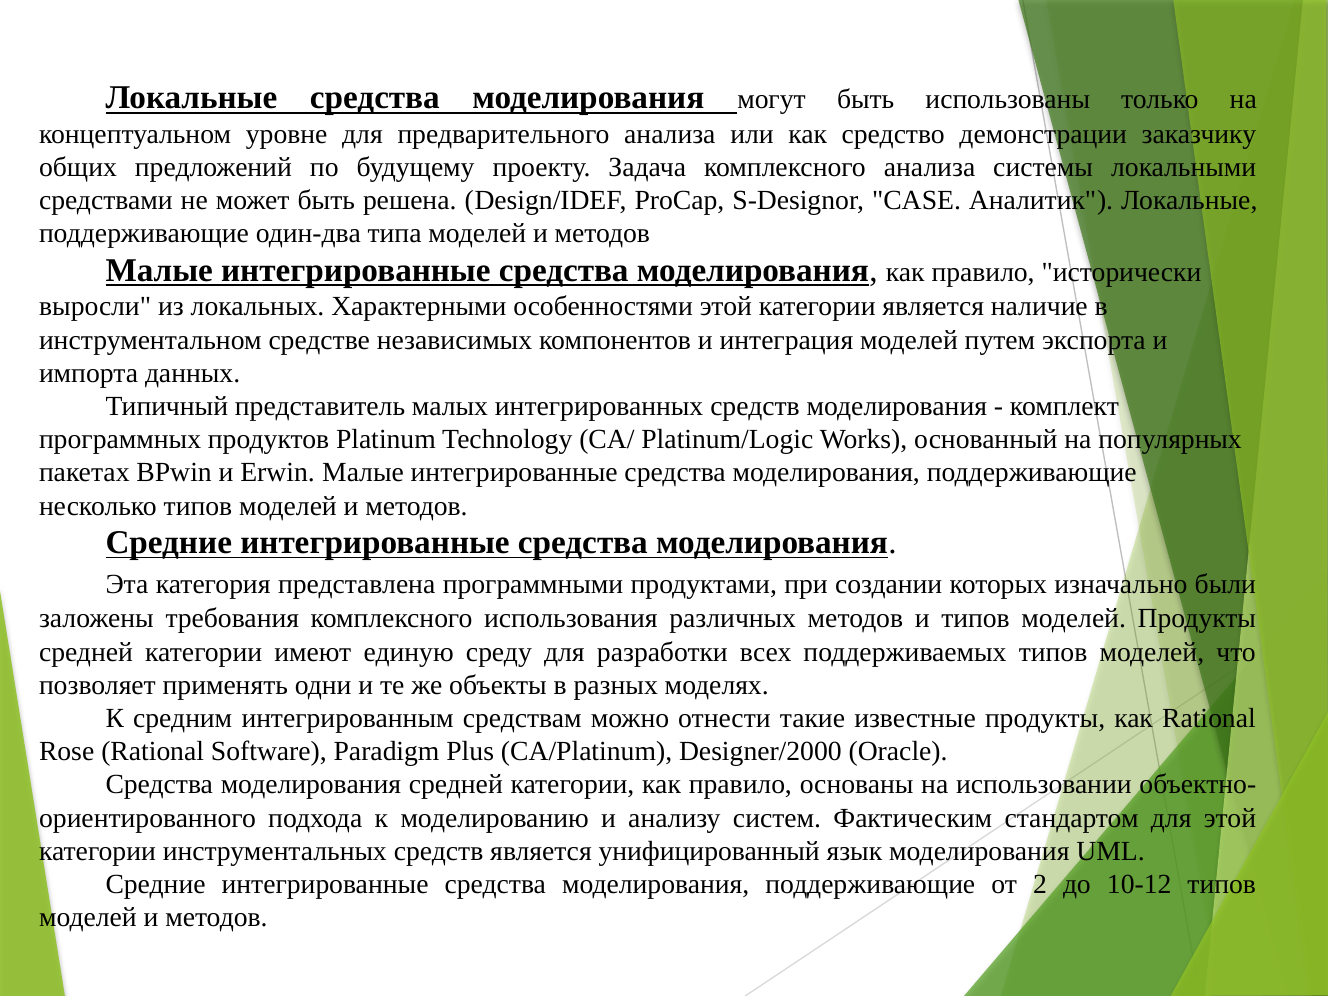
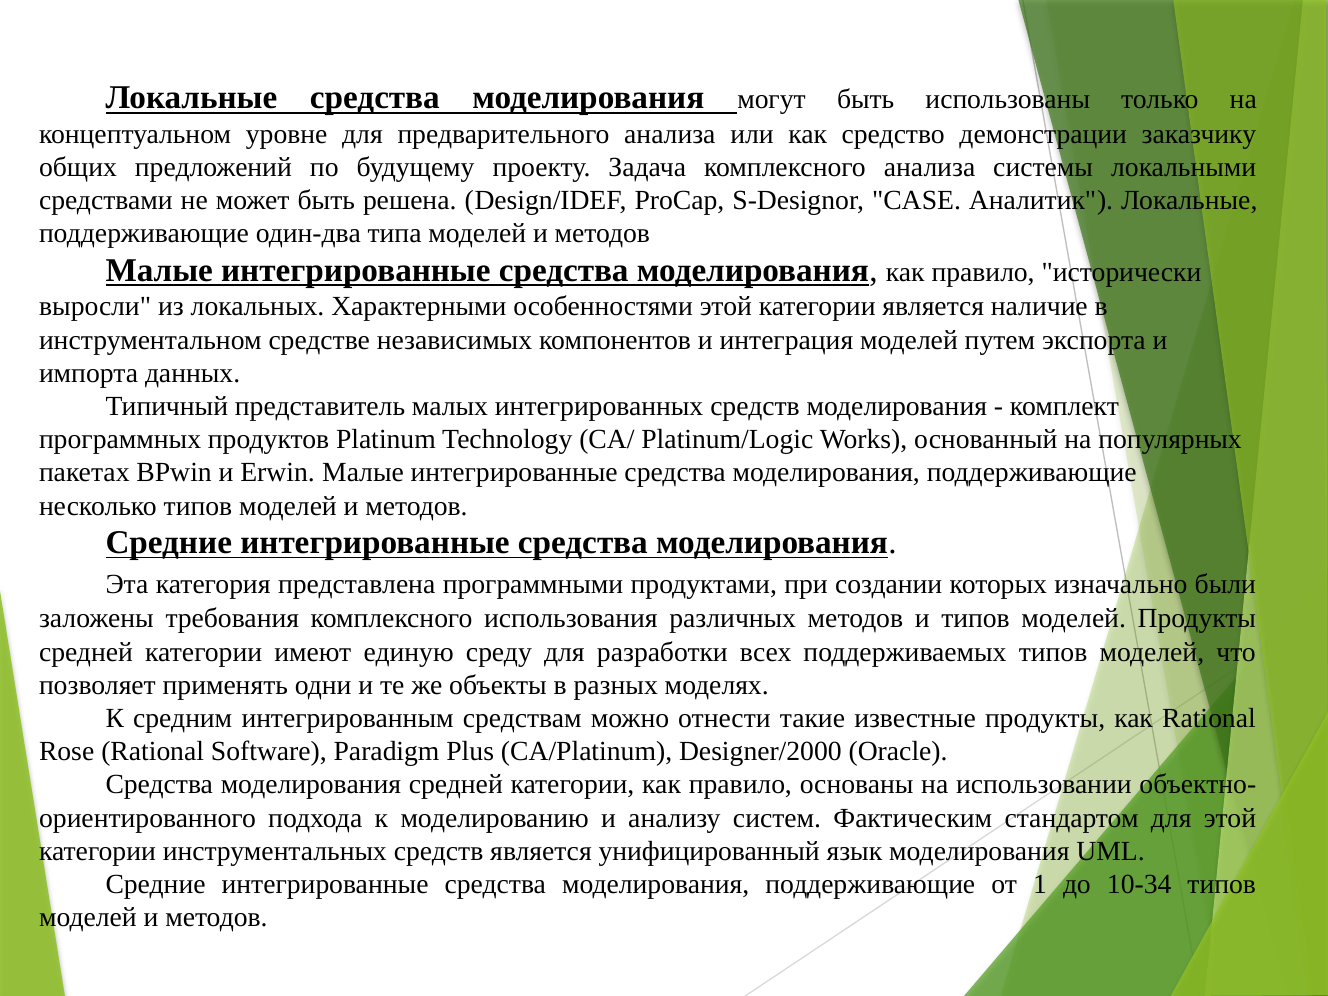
2: 2 -> 1 (1040, 884)
10-12: 10-12 -> 10-34 (1139, 884)
